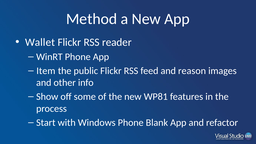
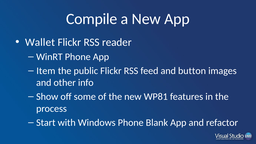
Method: Method -> Compile (92, 19)
reason: reason -> button (192, 71)
